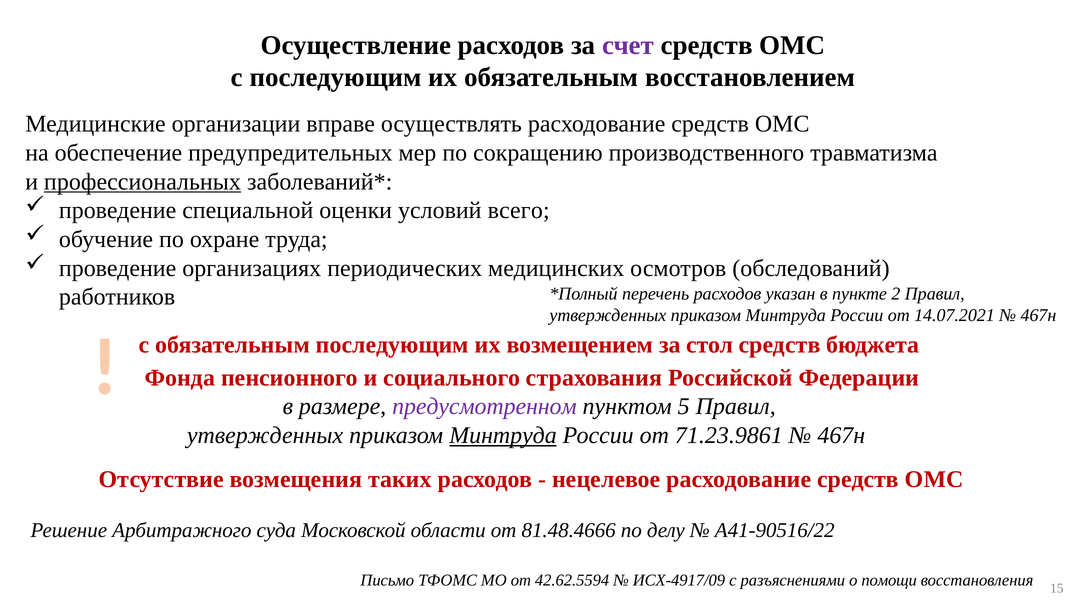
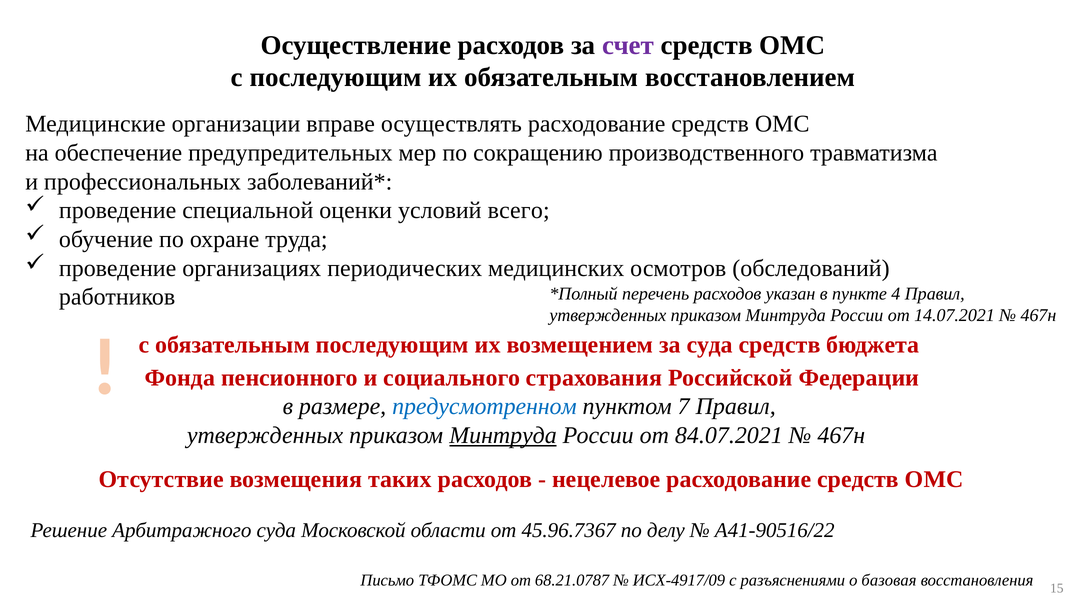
профессиональных underline: present -> none (142, 182)
2: 2 -> 4 (896, 294)
за стол: стол -> суда (710, 345)
предусмотренном colour: purple -> blue (484, 407)
5: 5 -> 7 (684, 407)
71.23.9861: 71.23.9861 -> 84.07.2021 (729, 435)
81.48.4666: 81.48.4666 -> 45.96.7367 (569, 530)
42.62.5594: 42.62.5594 -> 68.21.0787 (572, 580)
помощи: помощи -> базовая (889, 580)
